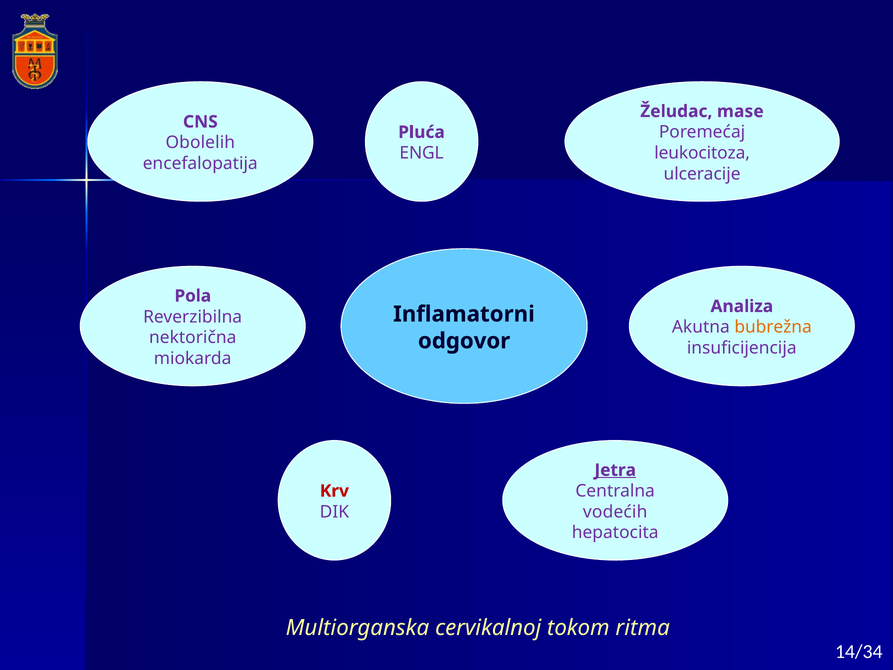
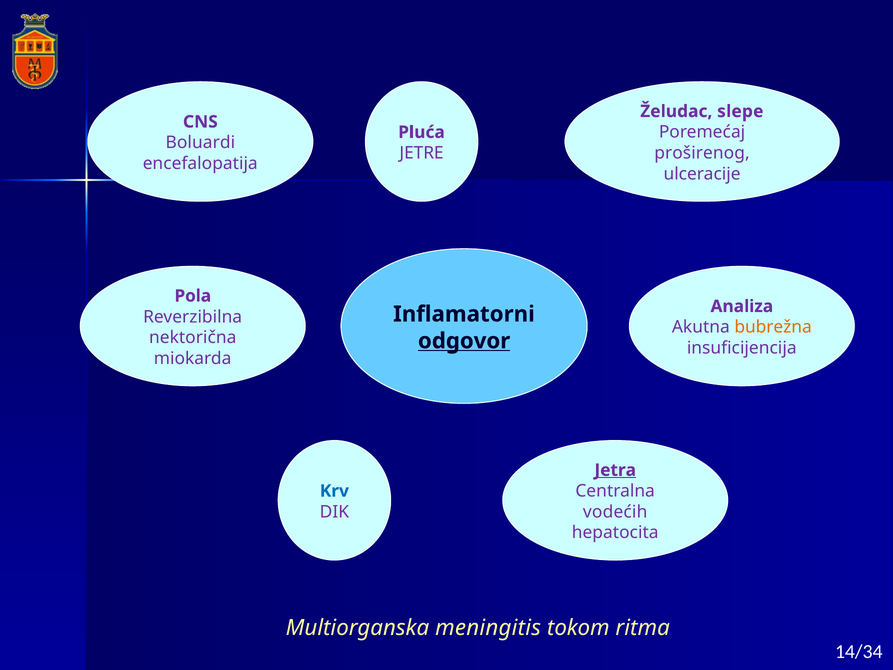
mase: mase -> slepe (740, 111)
Obolelih: Obolelih -> Boluardi (200, 143)
ENGL: ENGL -> JETRE (422, 153)
leukocitoza: leukocitoza -> proširenog (702, 153)
odgovor underline: none -> present (464, 341)
Krv colour: red -> blue (334, 491)
cervikalnoj: cervikalnoj -> meningitis (488, 628)
